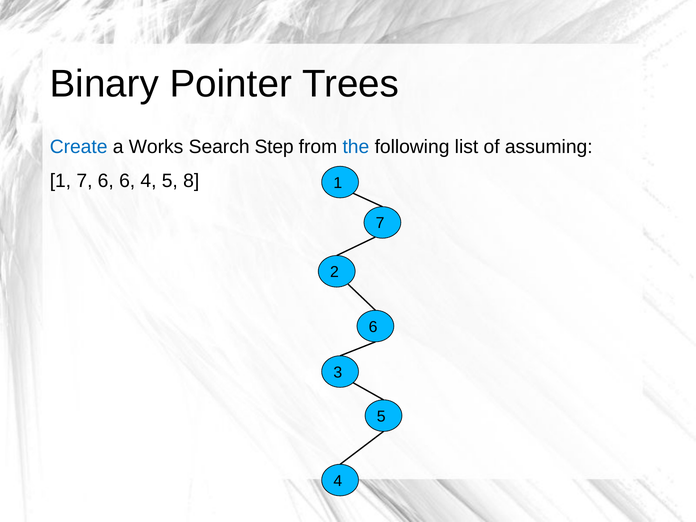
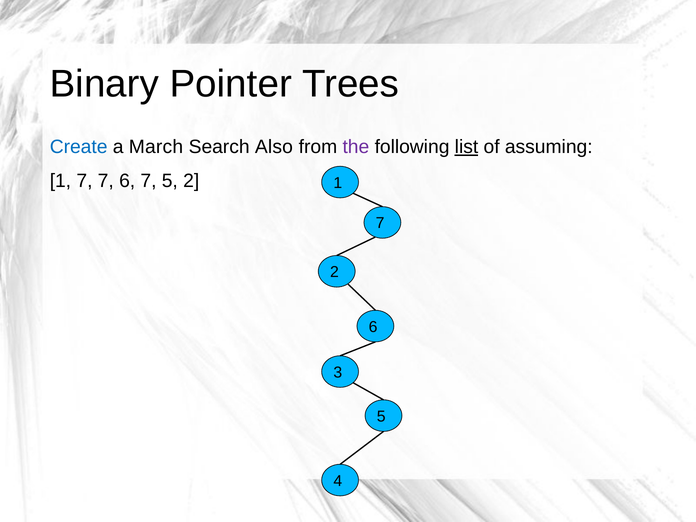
Works: Works -> March (156, 147)
Step: Step -> Also (274, 147)
the colour: blue -> purple (356, 147)
list underline: none -> present (466, 147)
7 6: 6 -> 7 (106, 181)
4: 4 -> 7 (149, 181)
5 8: 8 -> 2 (191, 181)
